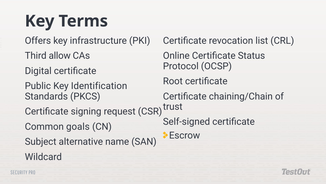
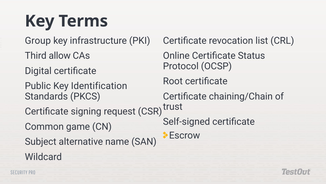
Offers: Offers -> Group (38, 41)
goals: goals -> game (78, 126)
